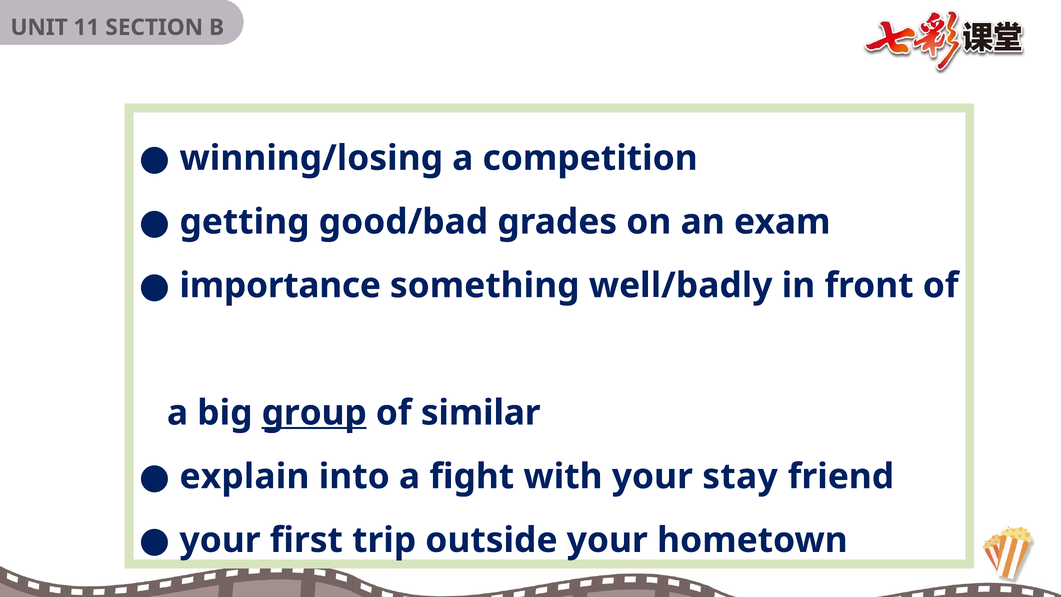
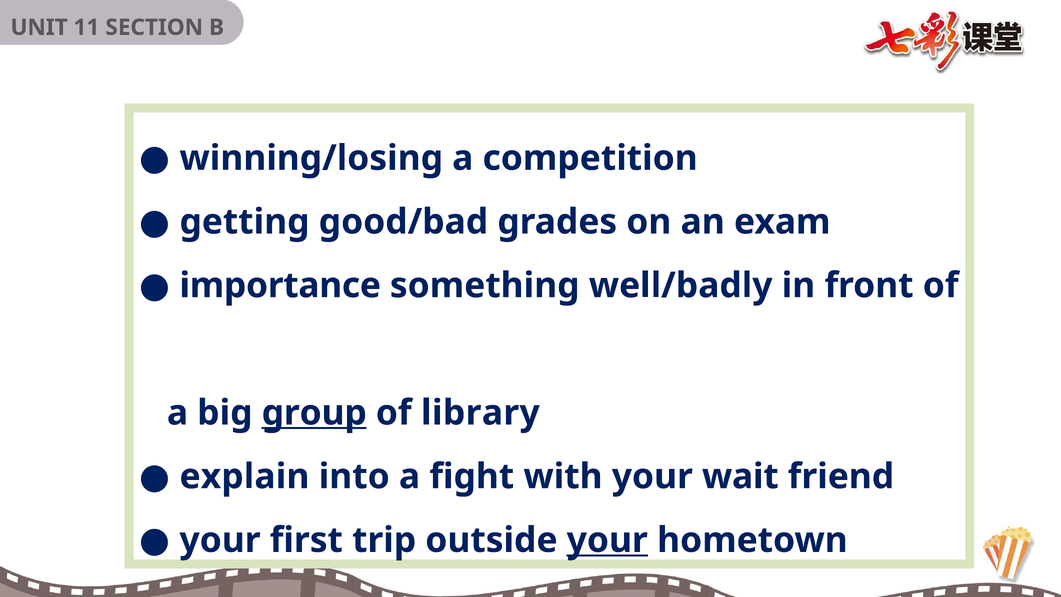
similar: similar -> library (480, 413)
stay: stay -> wait (740, 476)
your underline: none -> present (607, 540)
